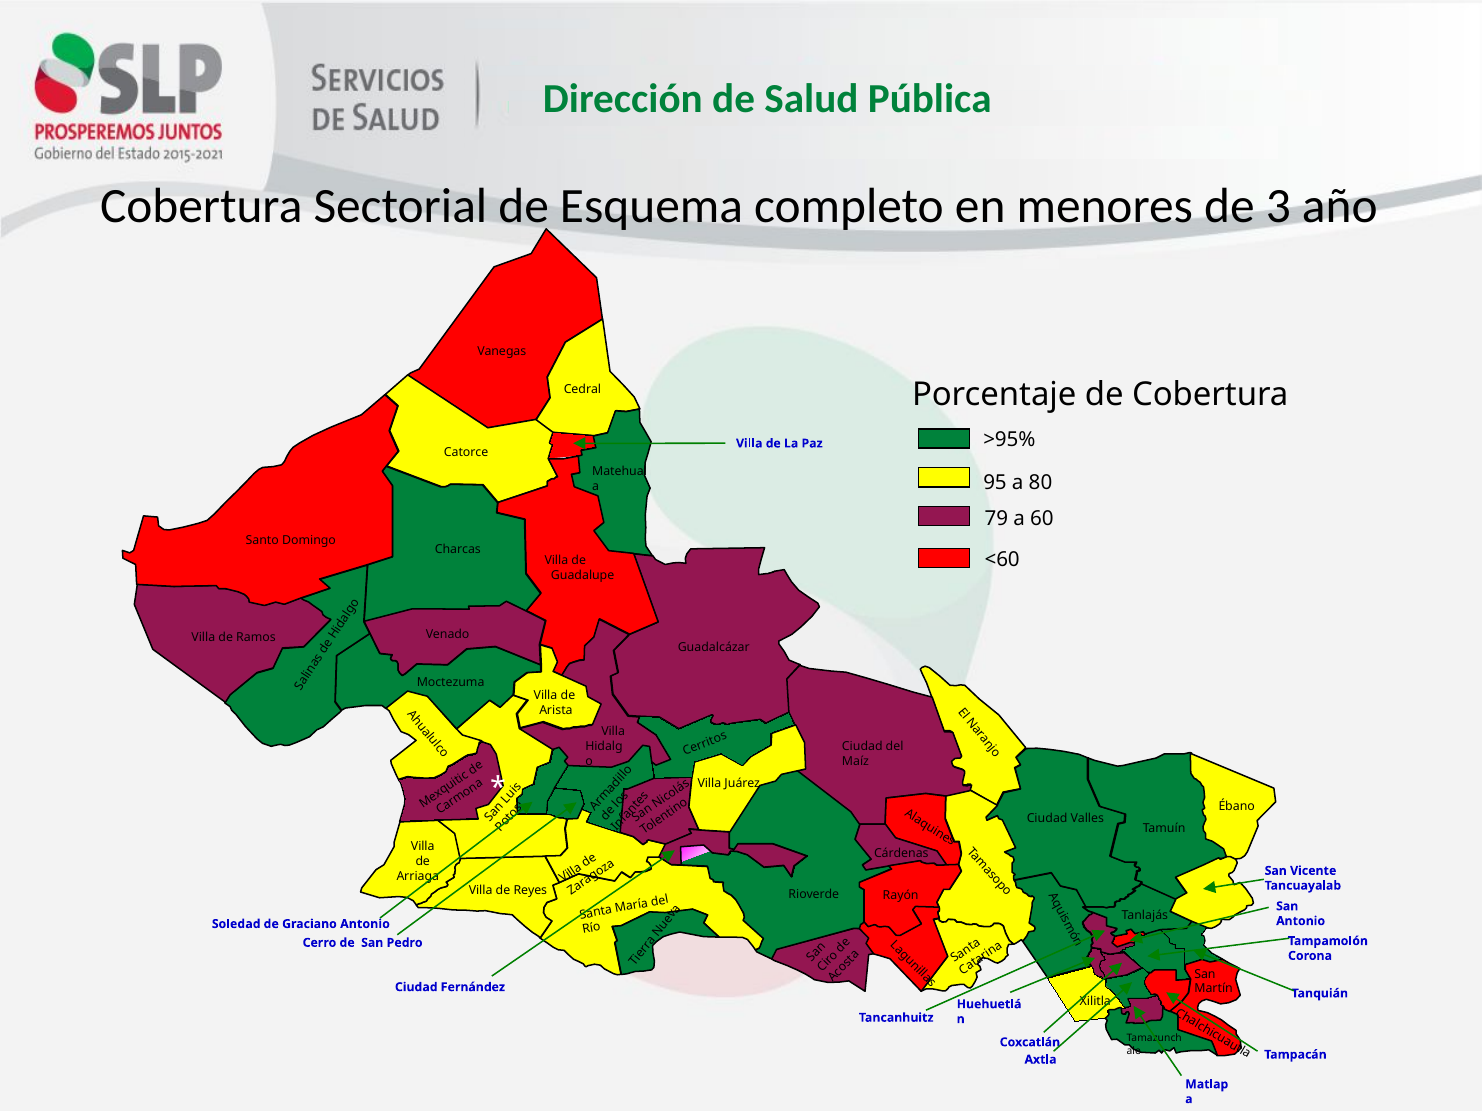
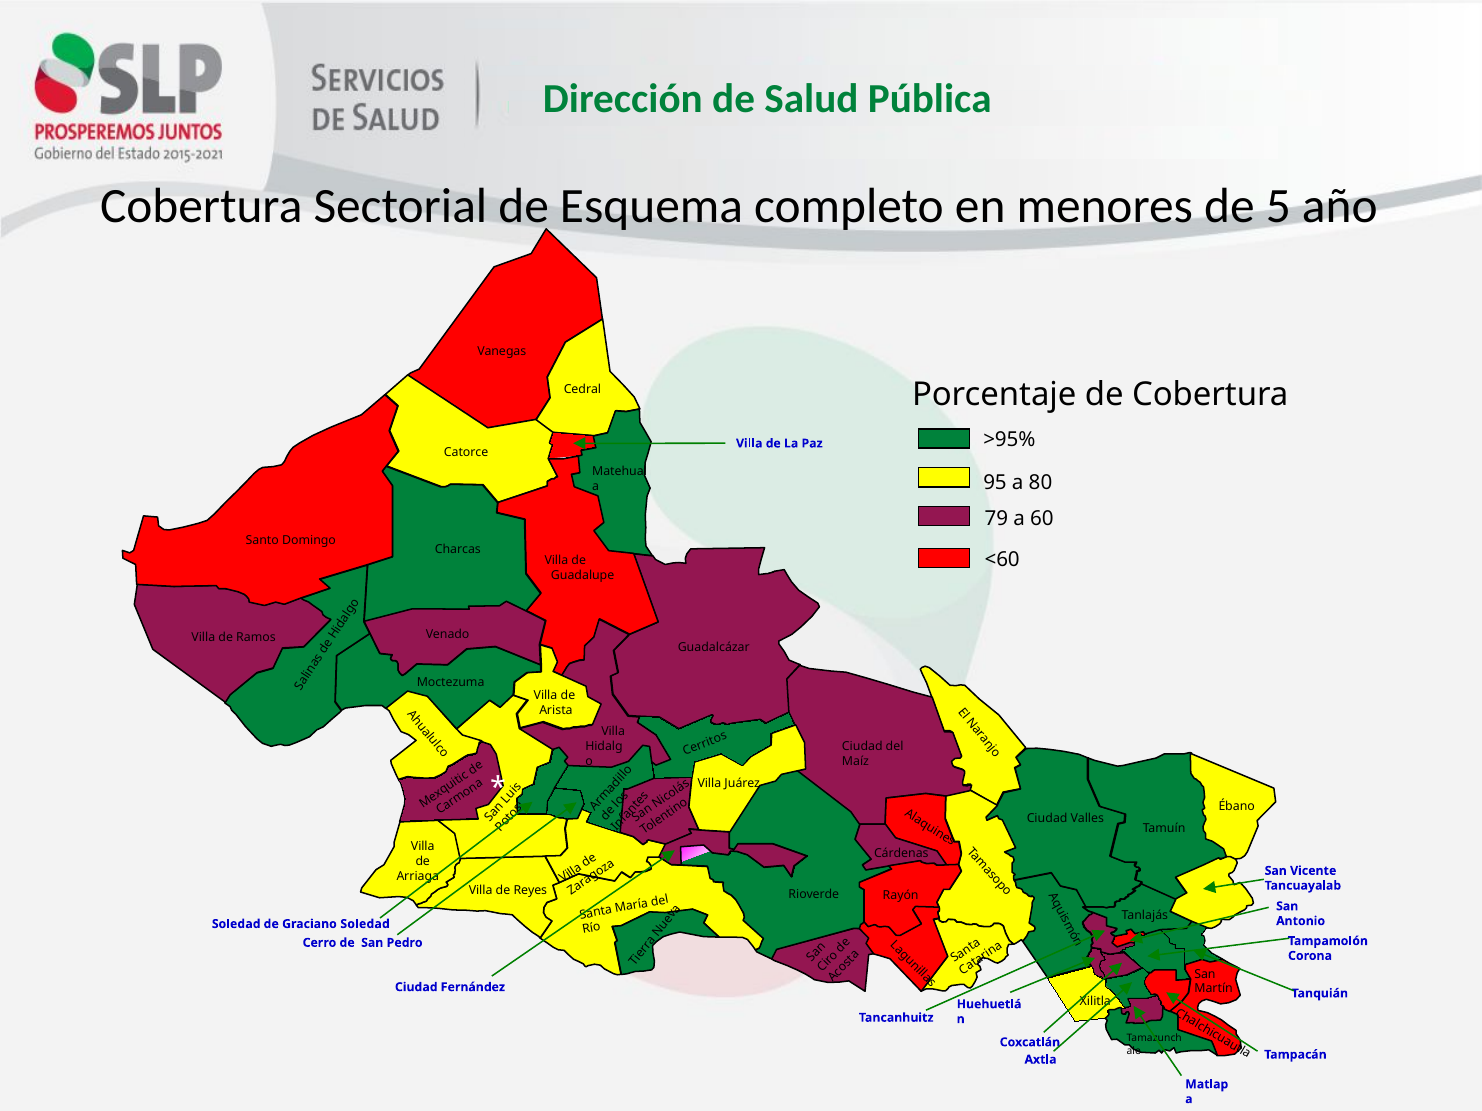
3: 3 -> 5 (1278, 206)
Graciano Antonio: Antonio -> Soledad (365, 924)
